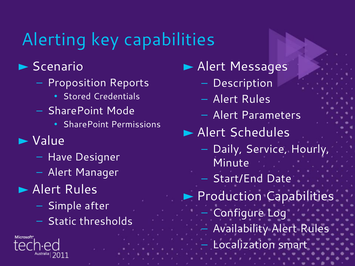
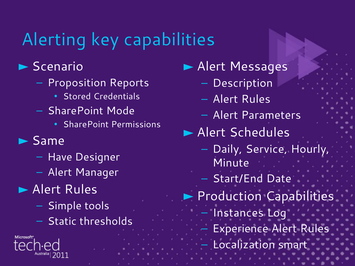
Value: Value -> Same (48, 141)
after: after -> tools (97, 206)
Configure: Configure -> Instances (238, 213)
Availability: Availability -> Experience (240, 229)
